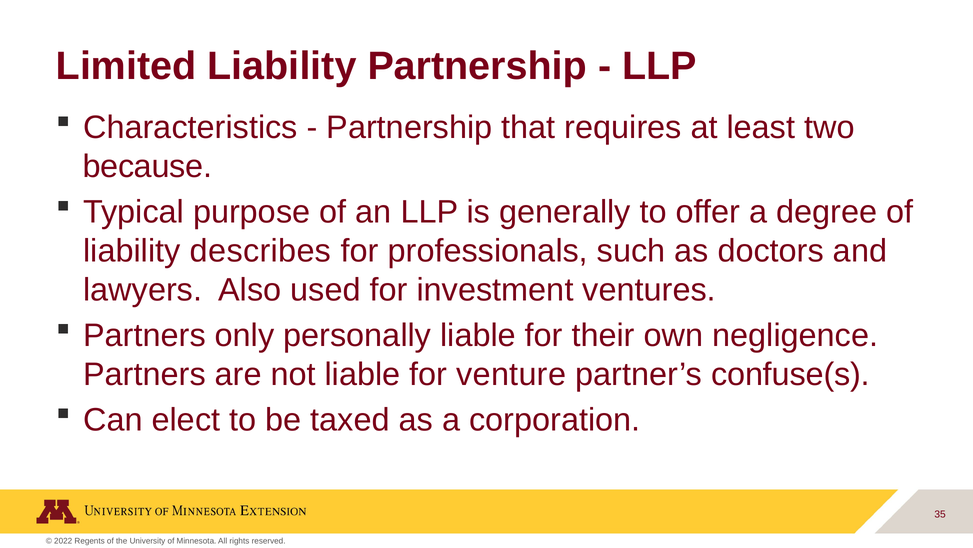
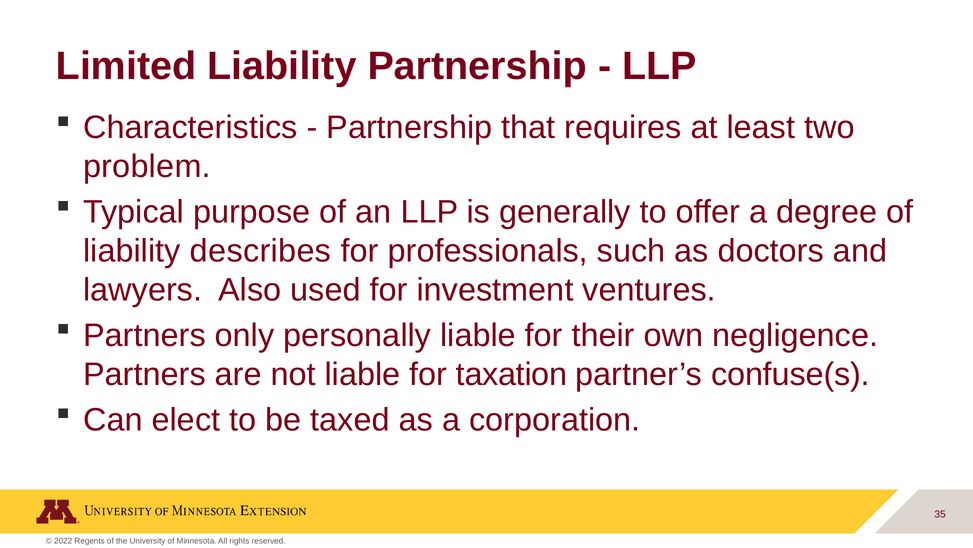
because: because -> problem (147, 166)
venture: venture -> taxation (512, 374)
